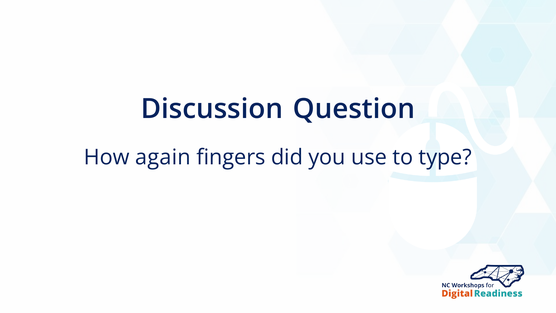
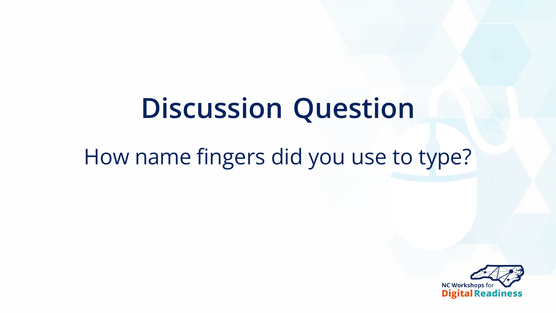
again: again -> name (163, 157)
